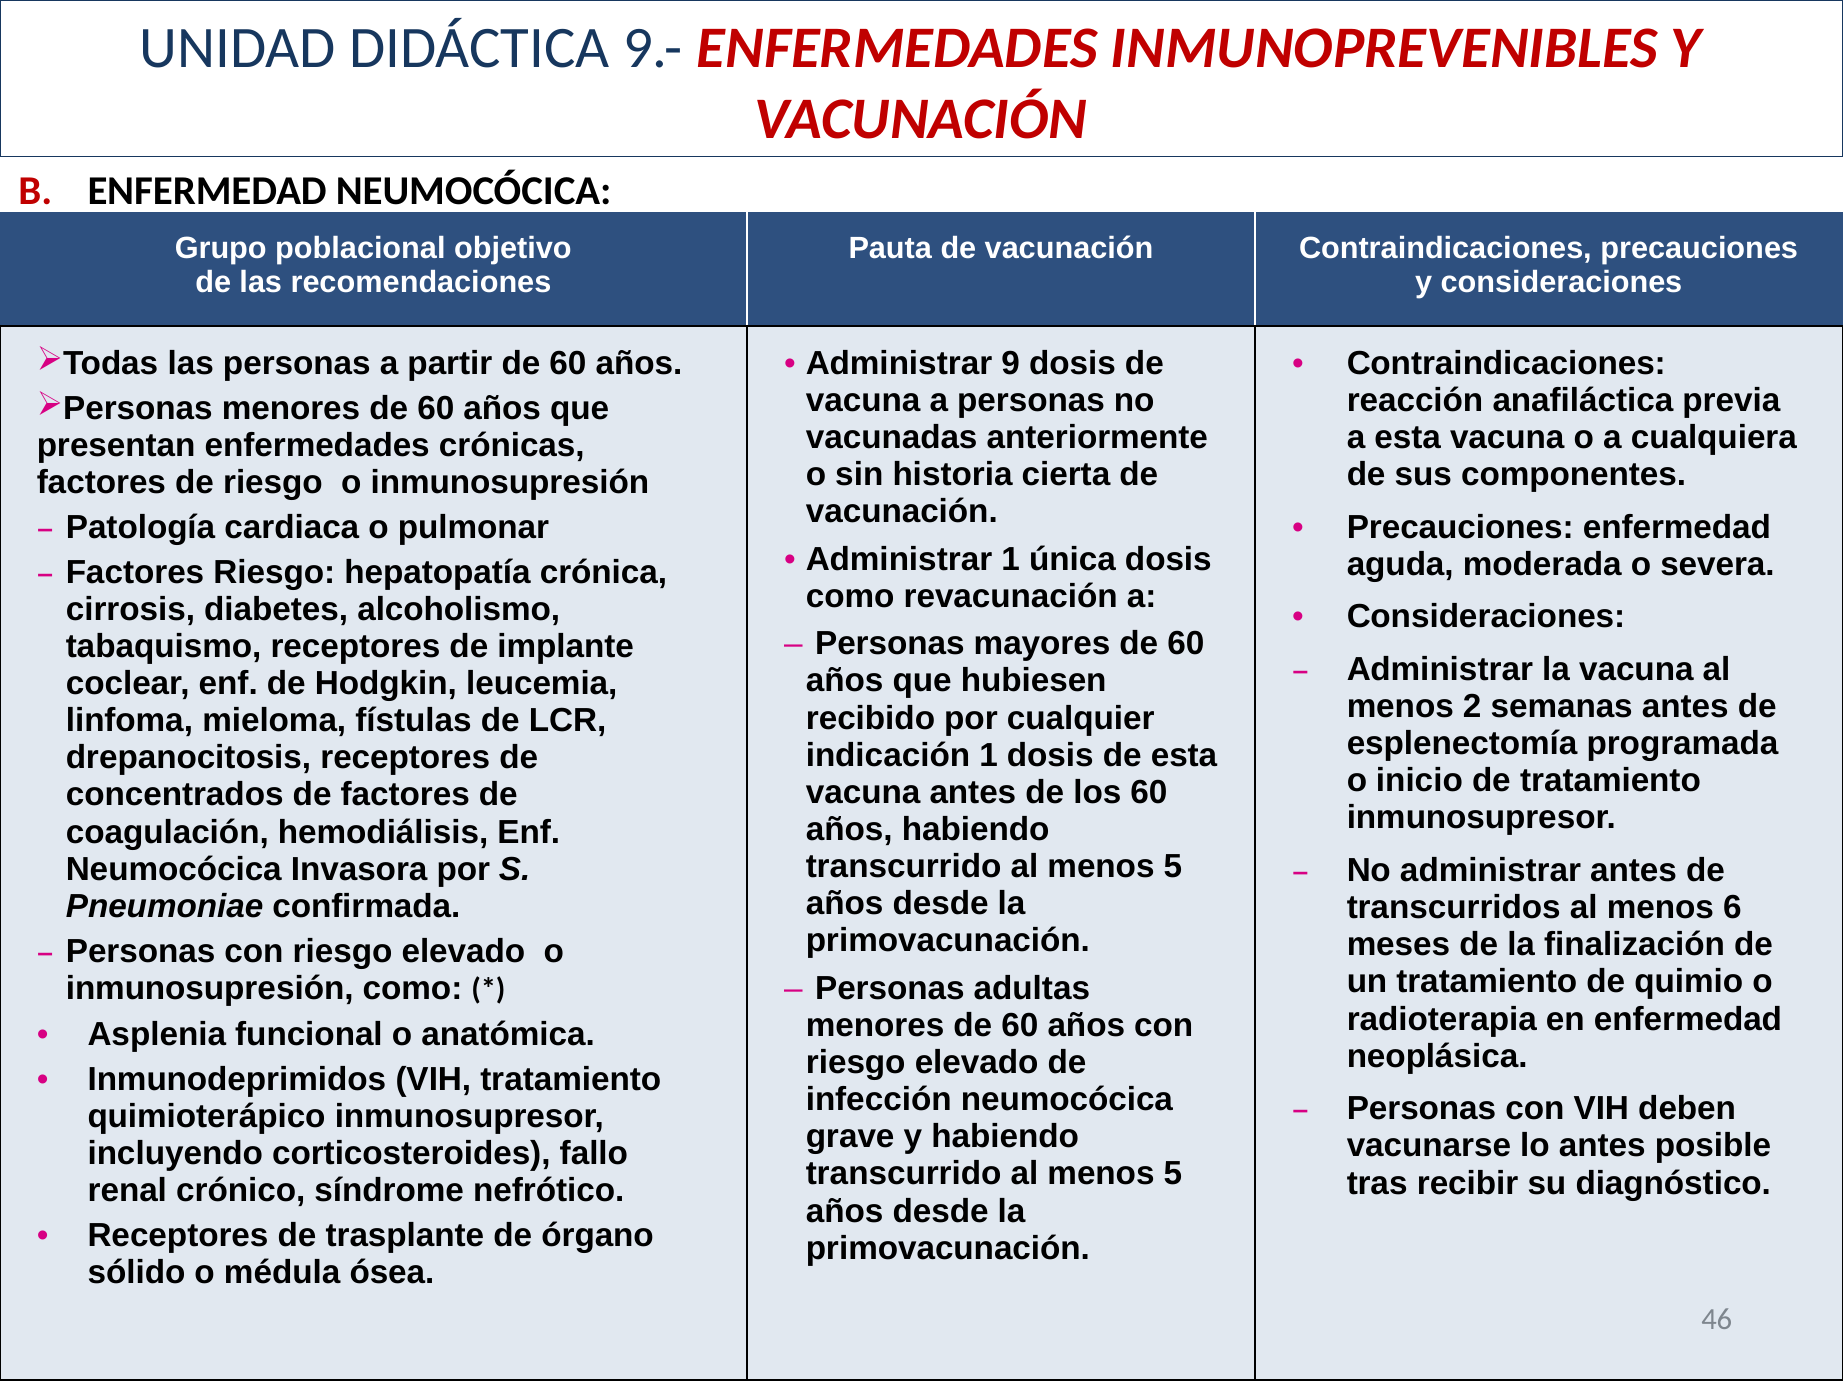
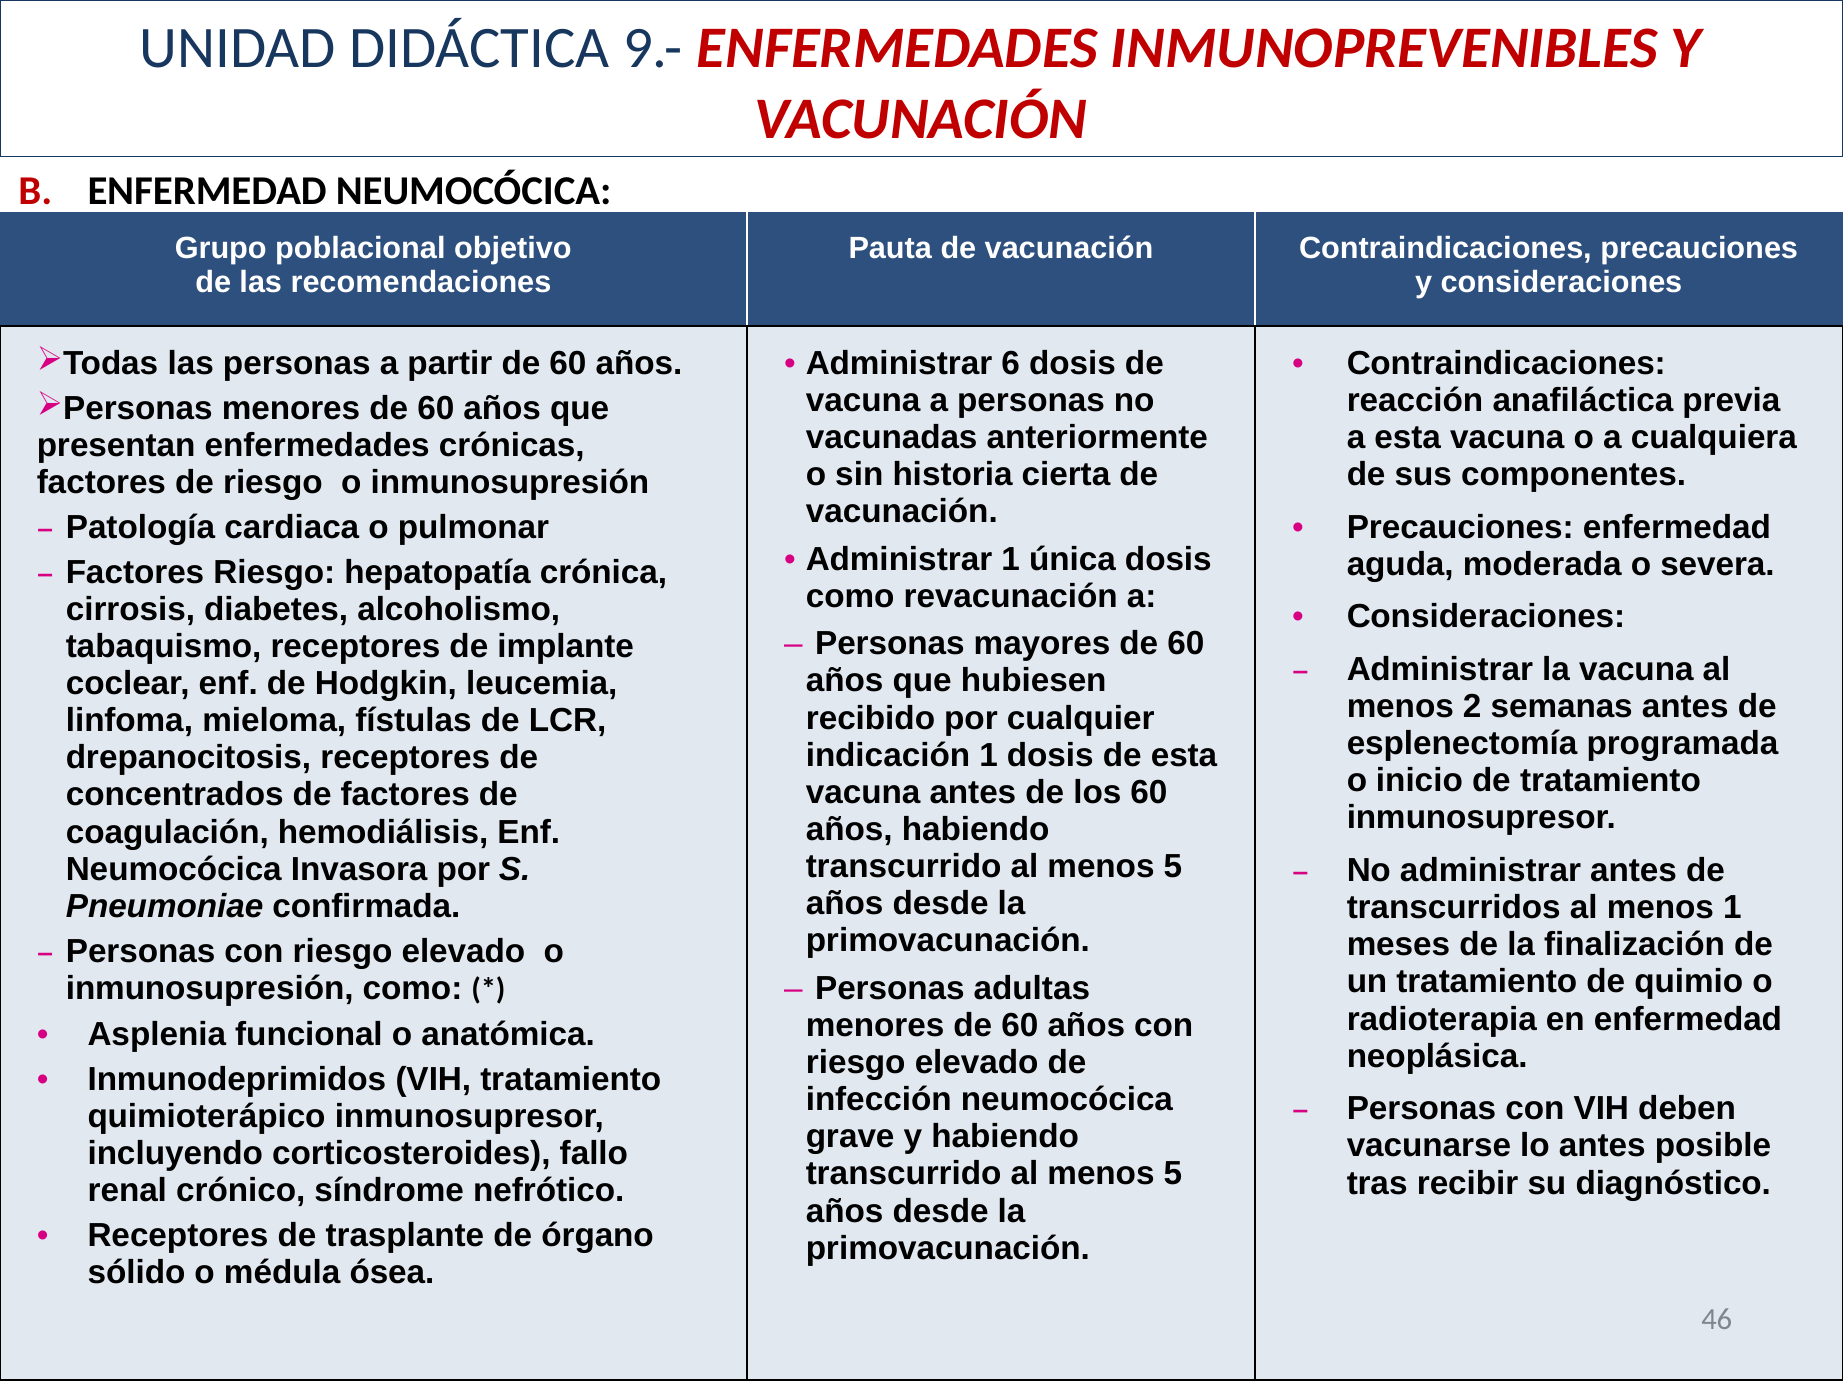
9: 9 -> 6 (1011, 363)
menos 6: 6 -> 1 (1732, 908)
